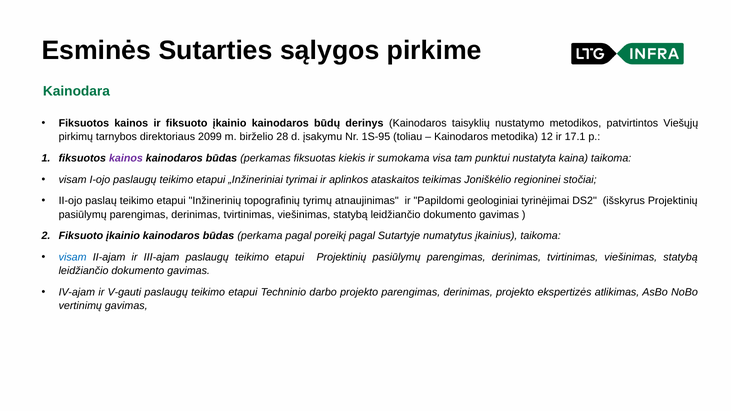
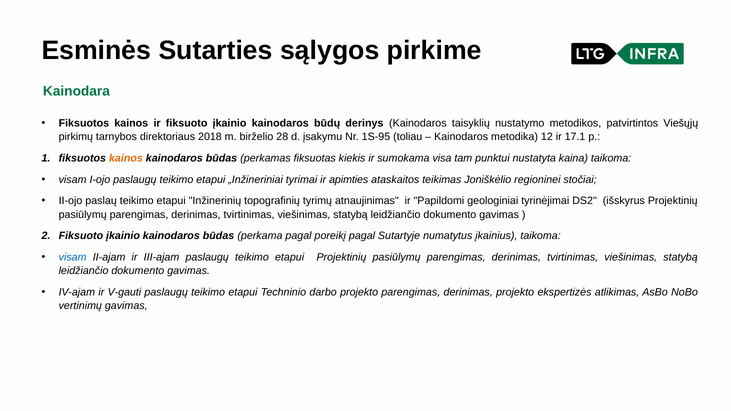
2099: 2099 -> 2018 (210, 137)
kainos colour: purple -> orange (126, 158)
aplinkos: aplinkos -> apimties (349, 180)
